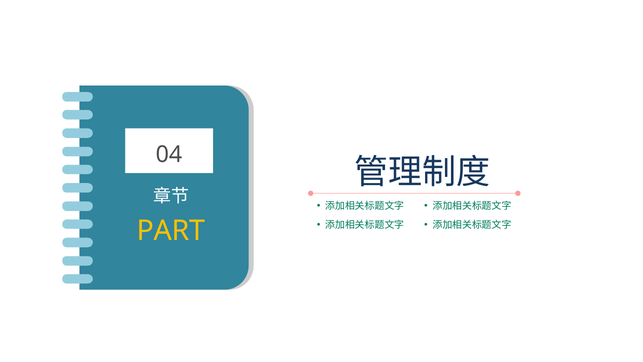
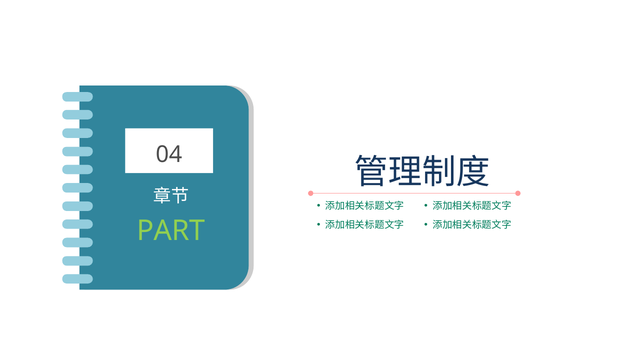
PART colour: yellow -> light green (171, 231)
